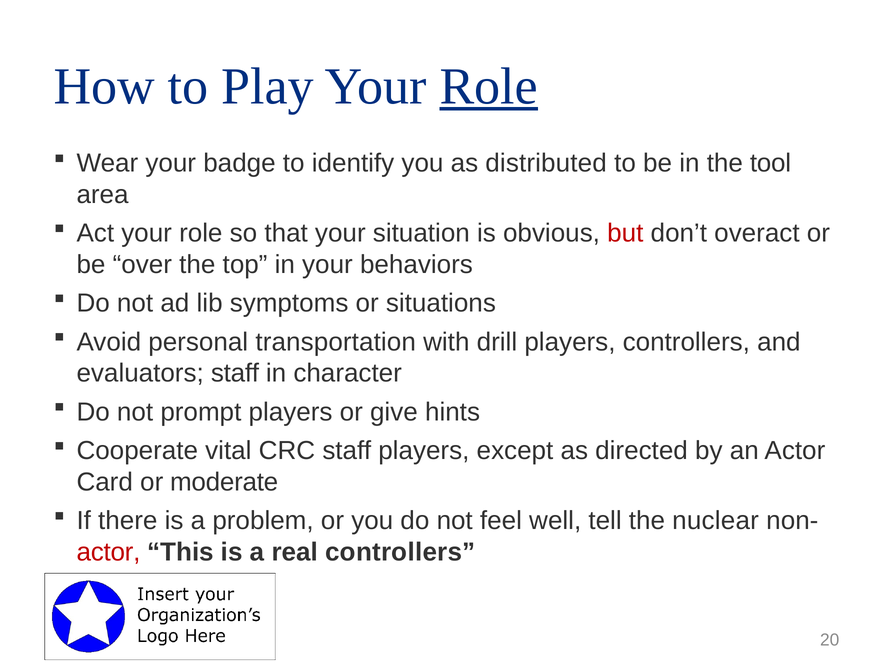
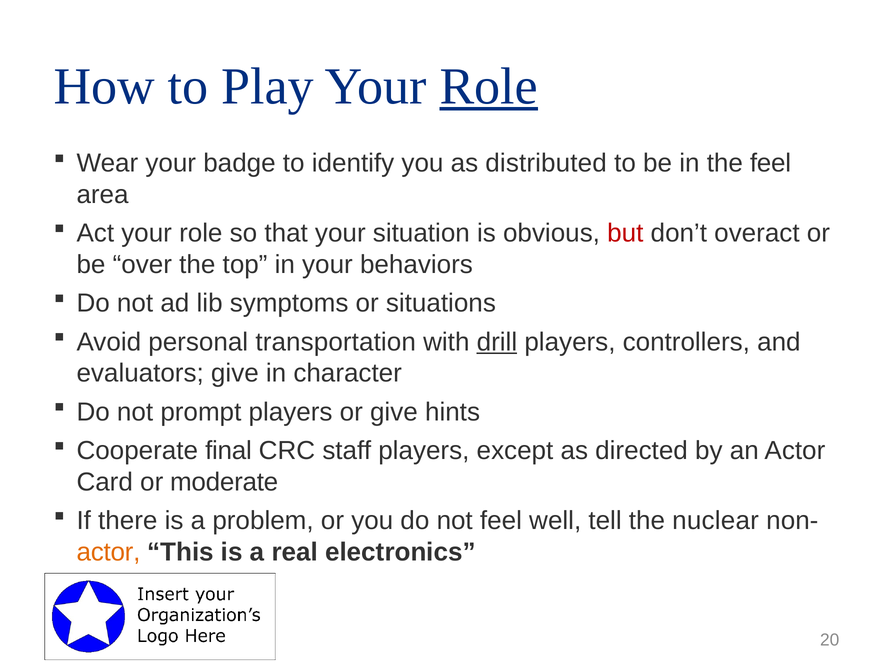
the tool: tool -> feel (771, 163)
drill underline: none -> present (497, 342)
evaluators staff: staff -> give (235, 373)
vital: vital -> final (228, 451)
actor colour: red -> orange (108, 552)
real controllers: controllers -> electronics (400, 552)
